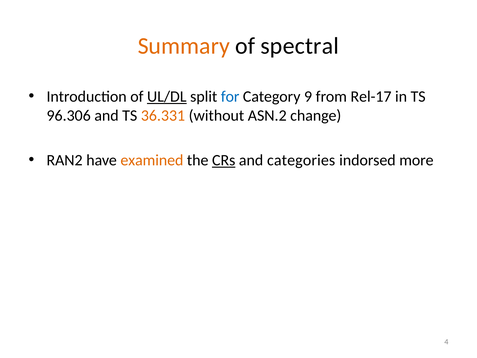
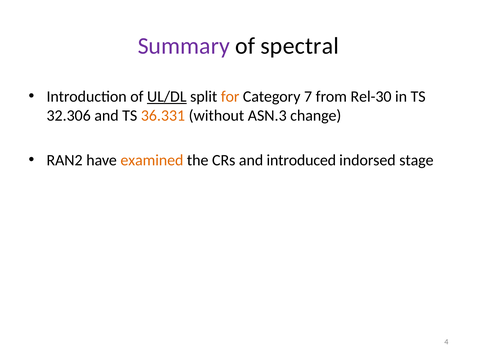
Summary colour: orange -> purple (184, 46)
for colour: blue -> orange (230, 97)
9: 9 -> 7 (308, 97)
Rel-17: Rel-17 -> Rel-30 (371, 97)
96.306: 96.306 -> 32.306 (69, 116)
ASN.2: ASN.2 -> ASN.3 (267, 116)
CRs underline: present -> none (224, 160)
categories: categories -> introduced (301, 160)
more: more -> stage (416, 160)
